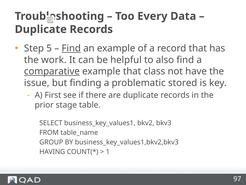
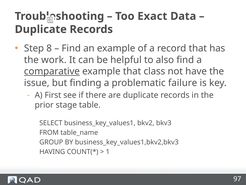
Every: Every -> Exact (152, 16)
5: 5 -> 8 (49, 48)
Find underline: present -> none (71, 48)
stored: stored -> failure (183, 83)
